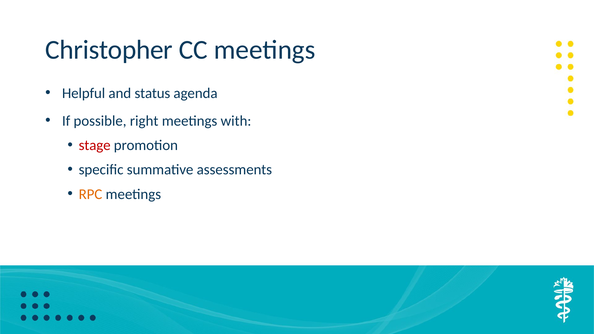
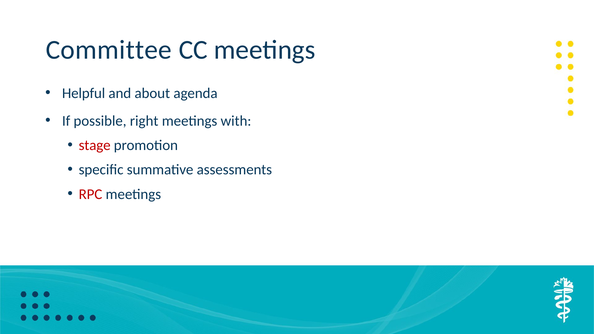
Christopher: Christopher -> Committee (109, 50)
status: status -> about (152, 93)
RPC colour: orange -> red (91, 194)
